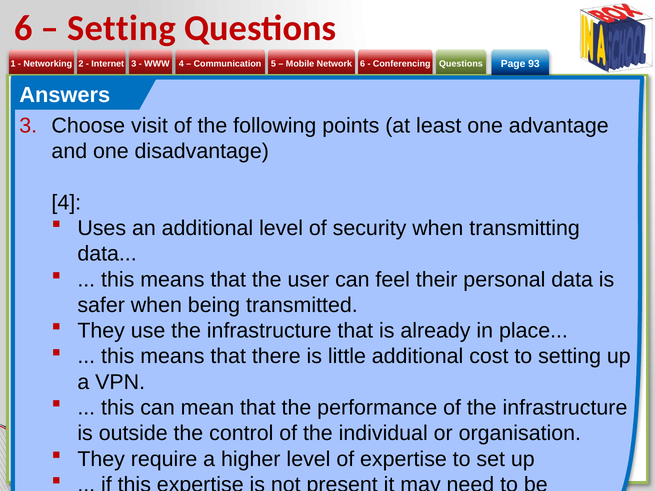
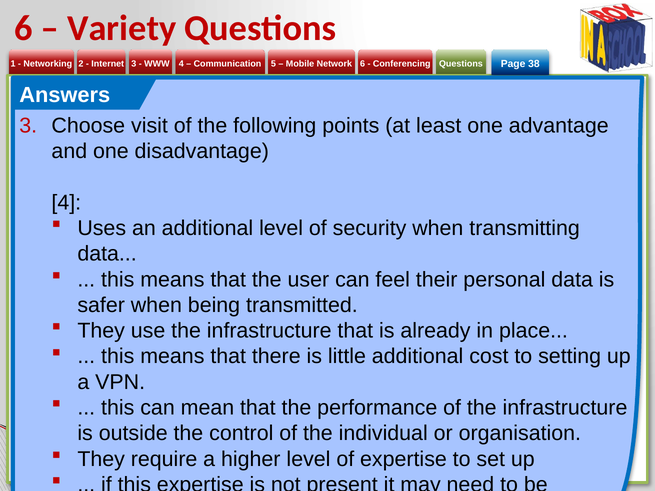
Setting: Setting -> Variety (122, 28)
93: 93 -> 38 (534, 64)
